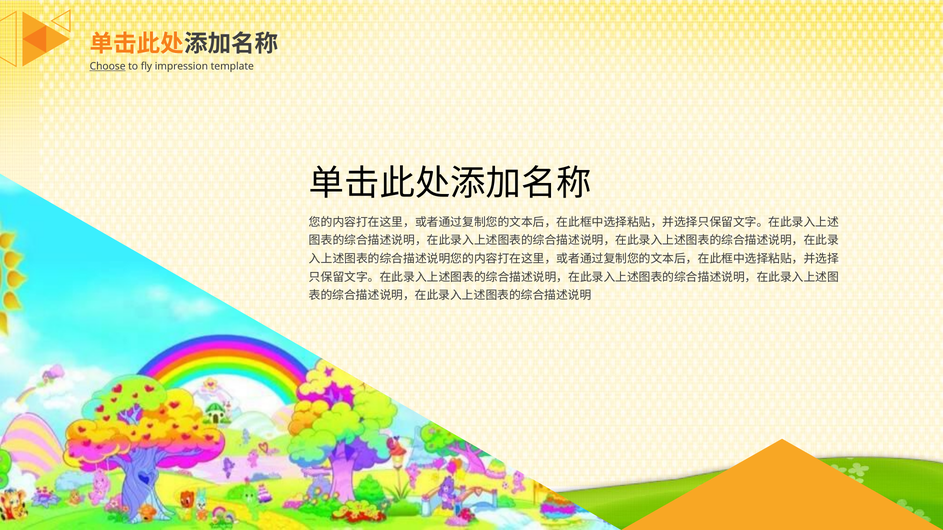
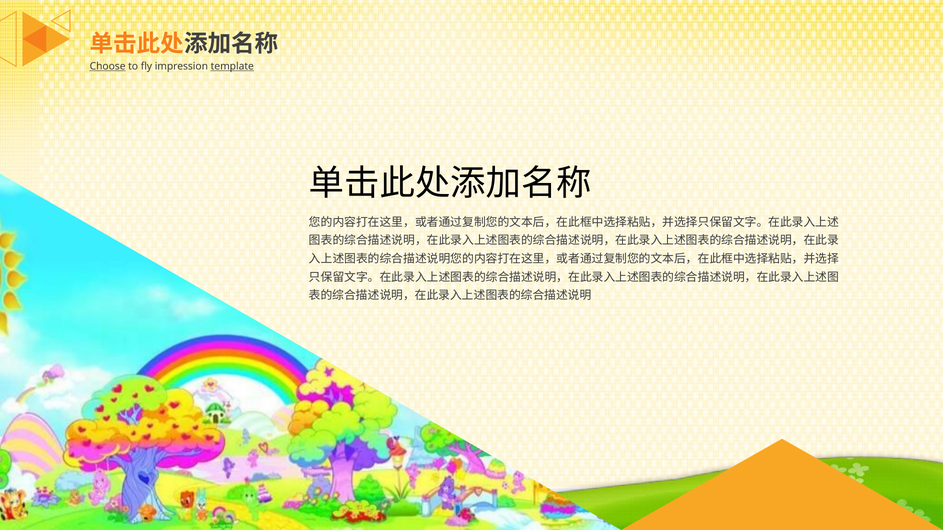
template underline: none -> present (232, 66)
